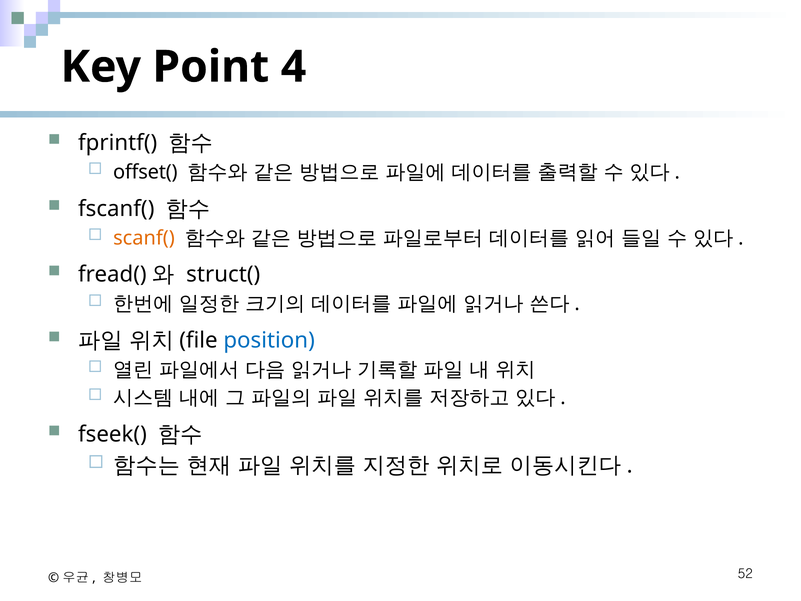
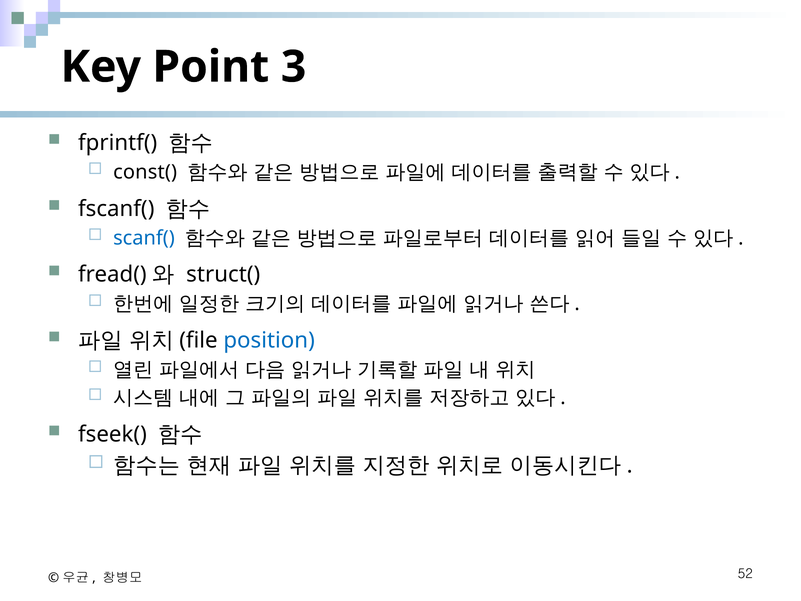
4: 4 -> 3 (294, 67)
offset(: offset( -> const( (145, 172)
scanf( colour: orange -> blue (144, 238)
